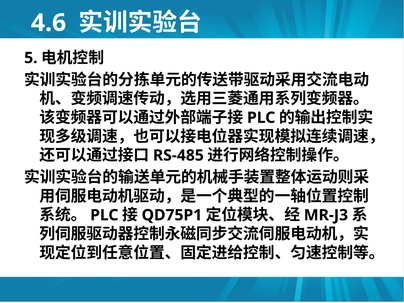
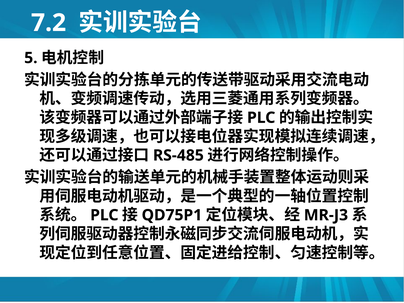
4.6: 4.6 -> 7.2 (49, 23)
